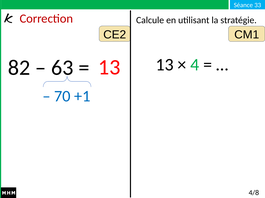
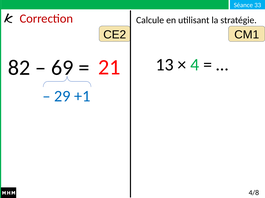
63: 63 -> 69 (62, 68)
13: 13 -> 21 (109, 68)
70: 70 -> 29 (62, 97)
